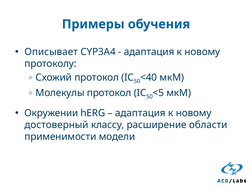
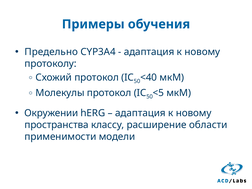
Описывает: Описывает -> Предельно (51, 52)
достоверный: достоверный -> пространства (57, 125)
